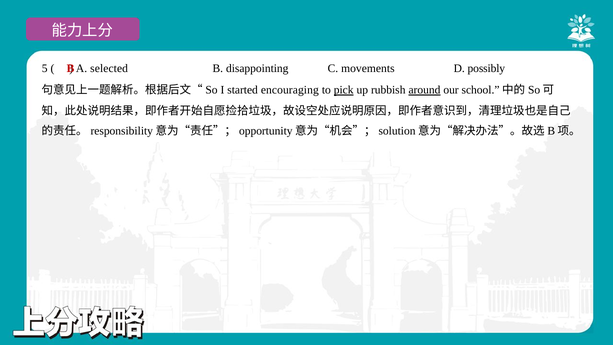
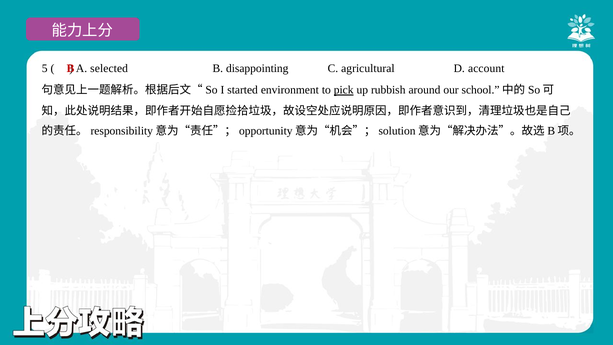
movements: movements -> agricultural (368, 69)
possibly: possibly -> account (486, 69)
encouraging: encouraging -> environment (290, 90)
around underline: present -> none (424, 90)
